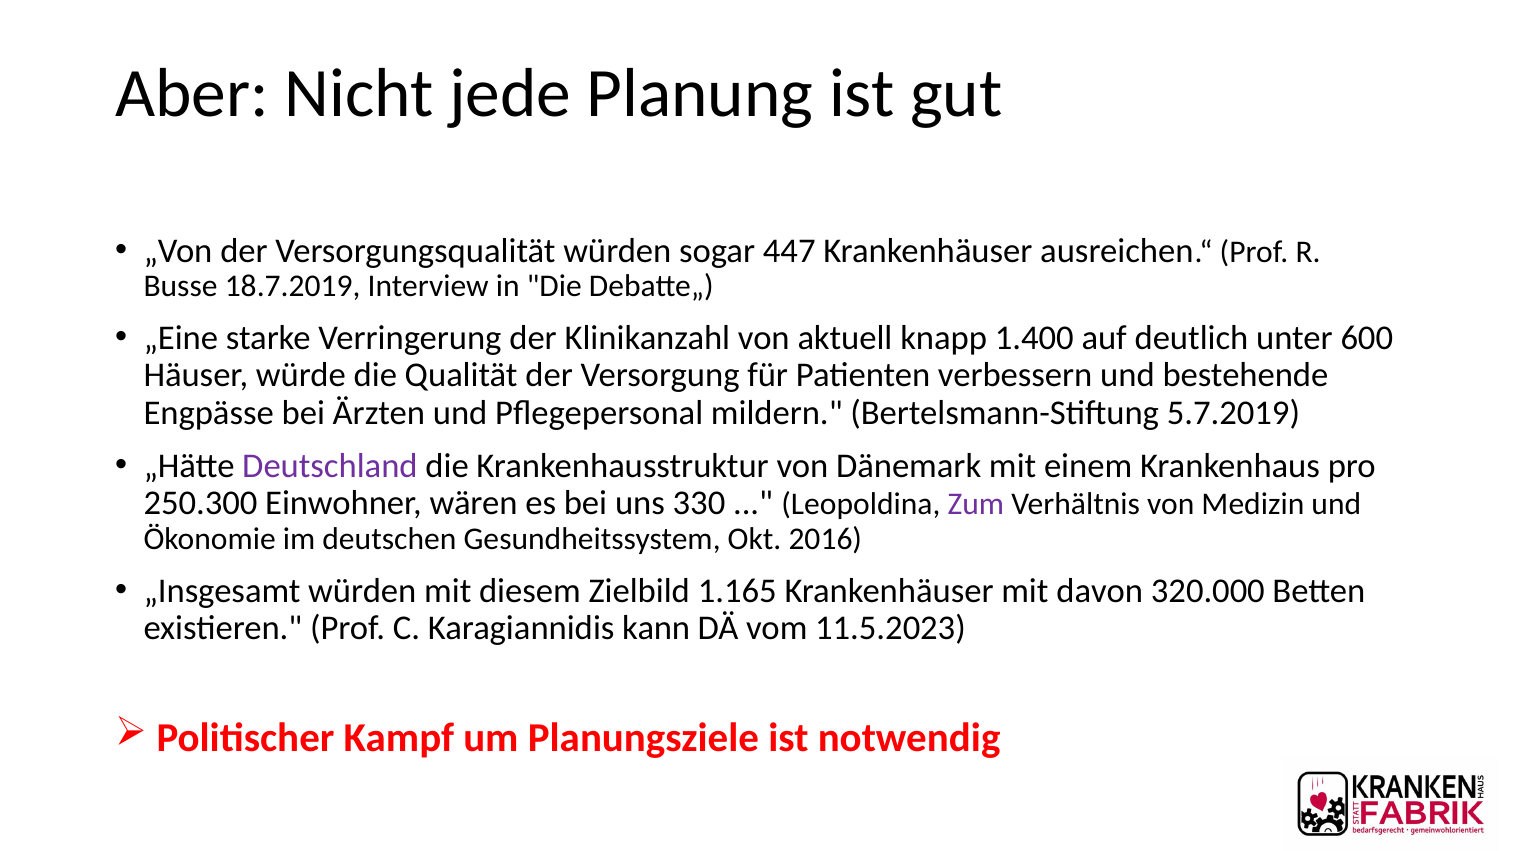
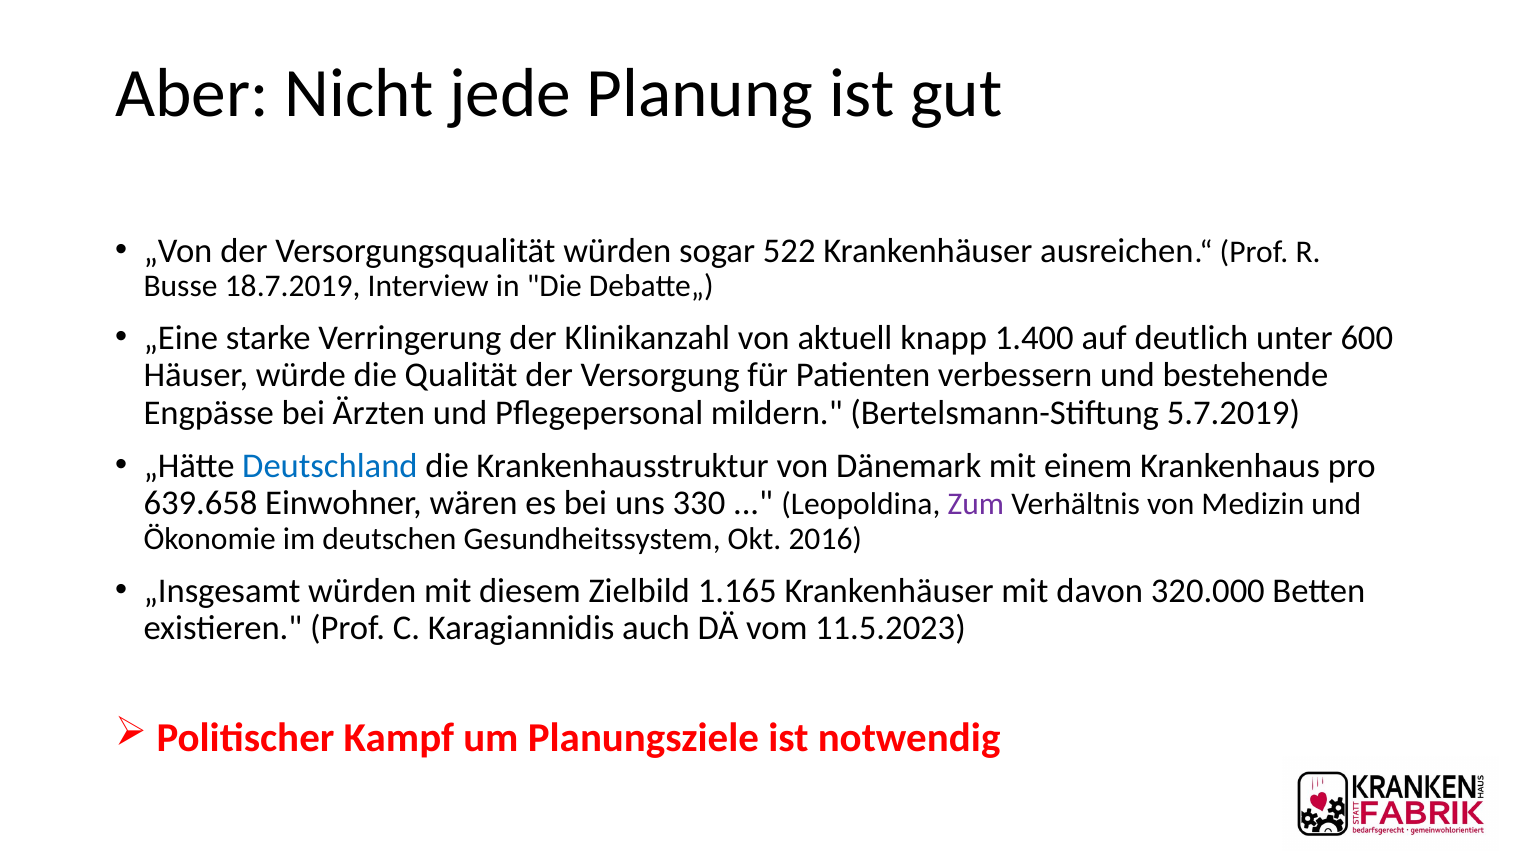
447: 447 -> 522 (789, 251)
Deutschland colour: purple -> blue (330, 466)
250.300: 250.300 -> 639.658 (200, 503)
kann: kann -> auch (656, 628)
